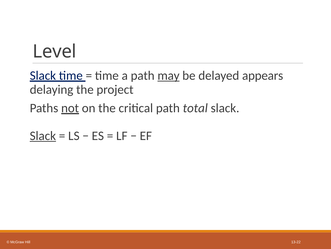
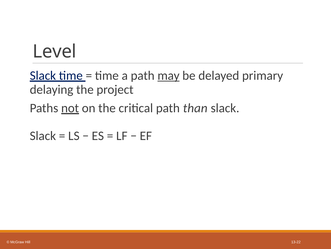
appears: appears -> primary (263, 75)
total: total -> than (195, 108)
Slack underline: present -> none (43, 135)
